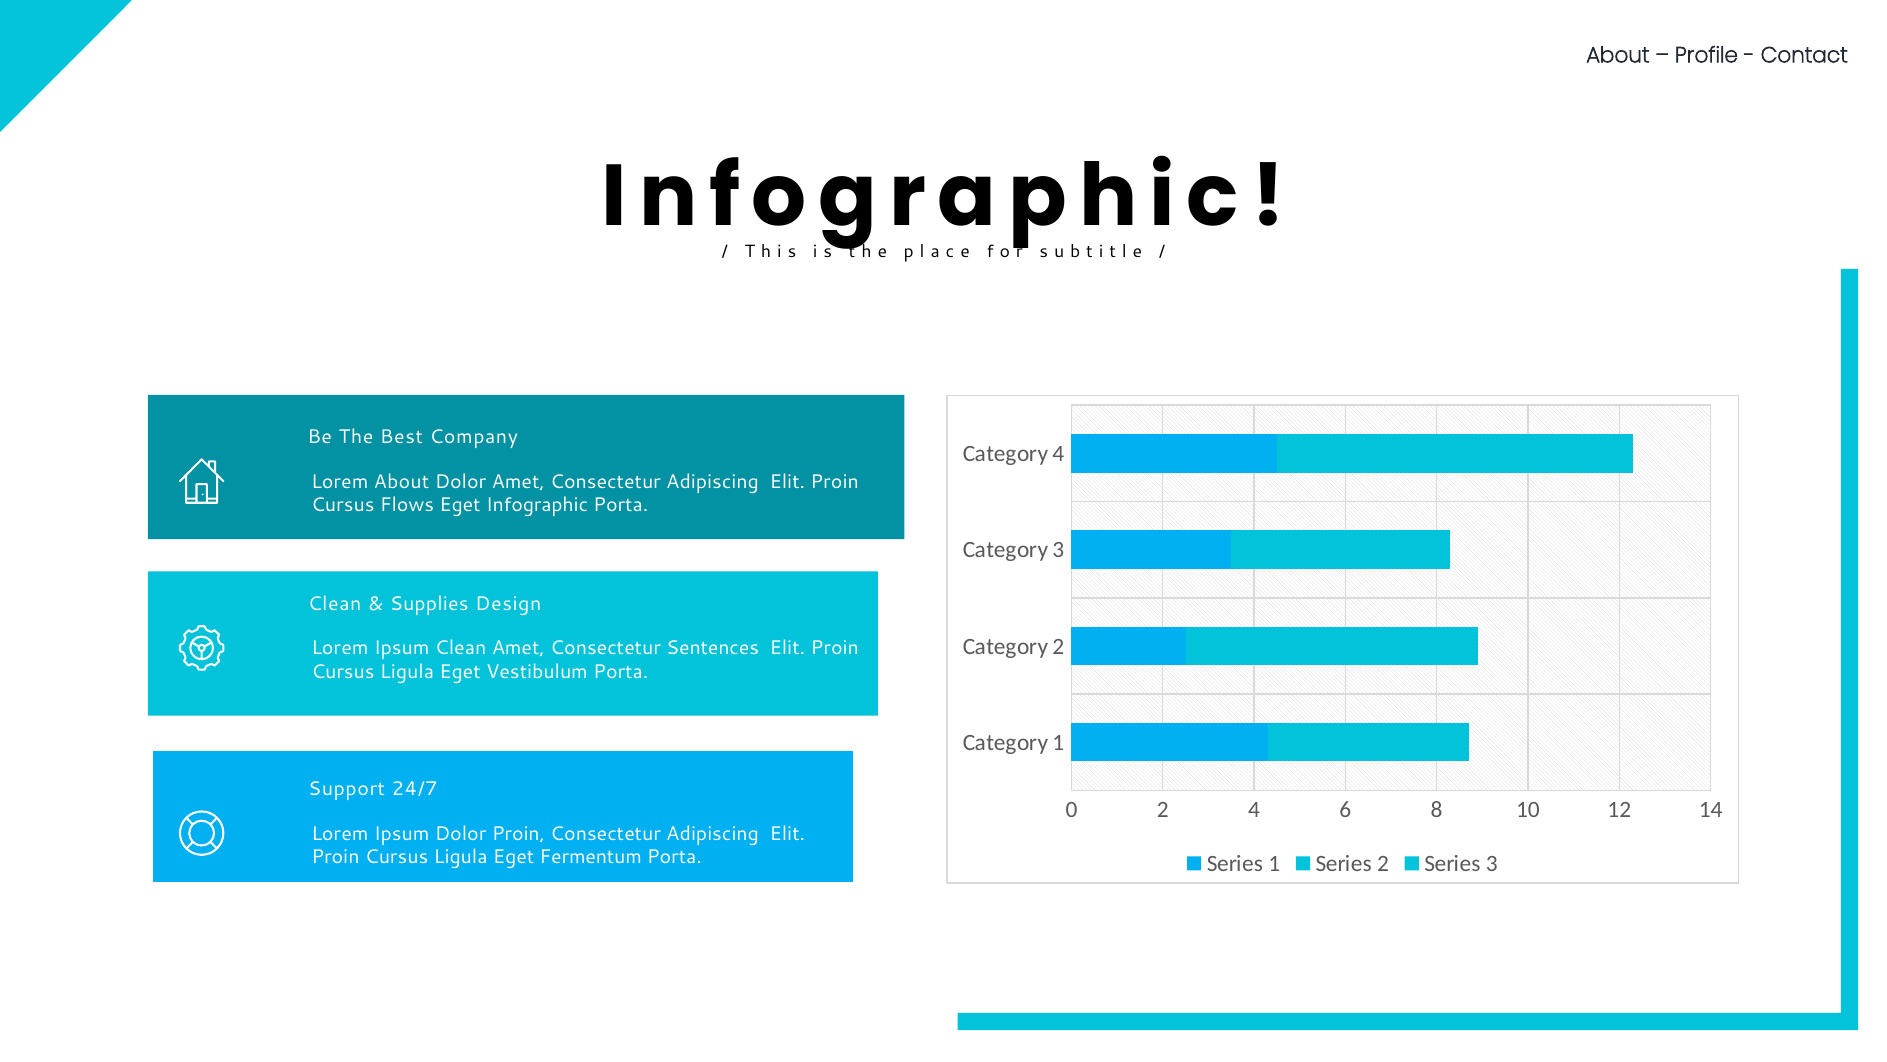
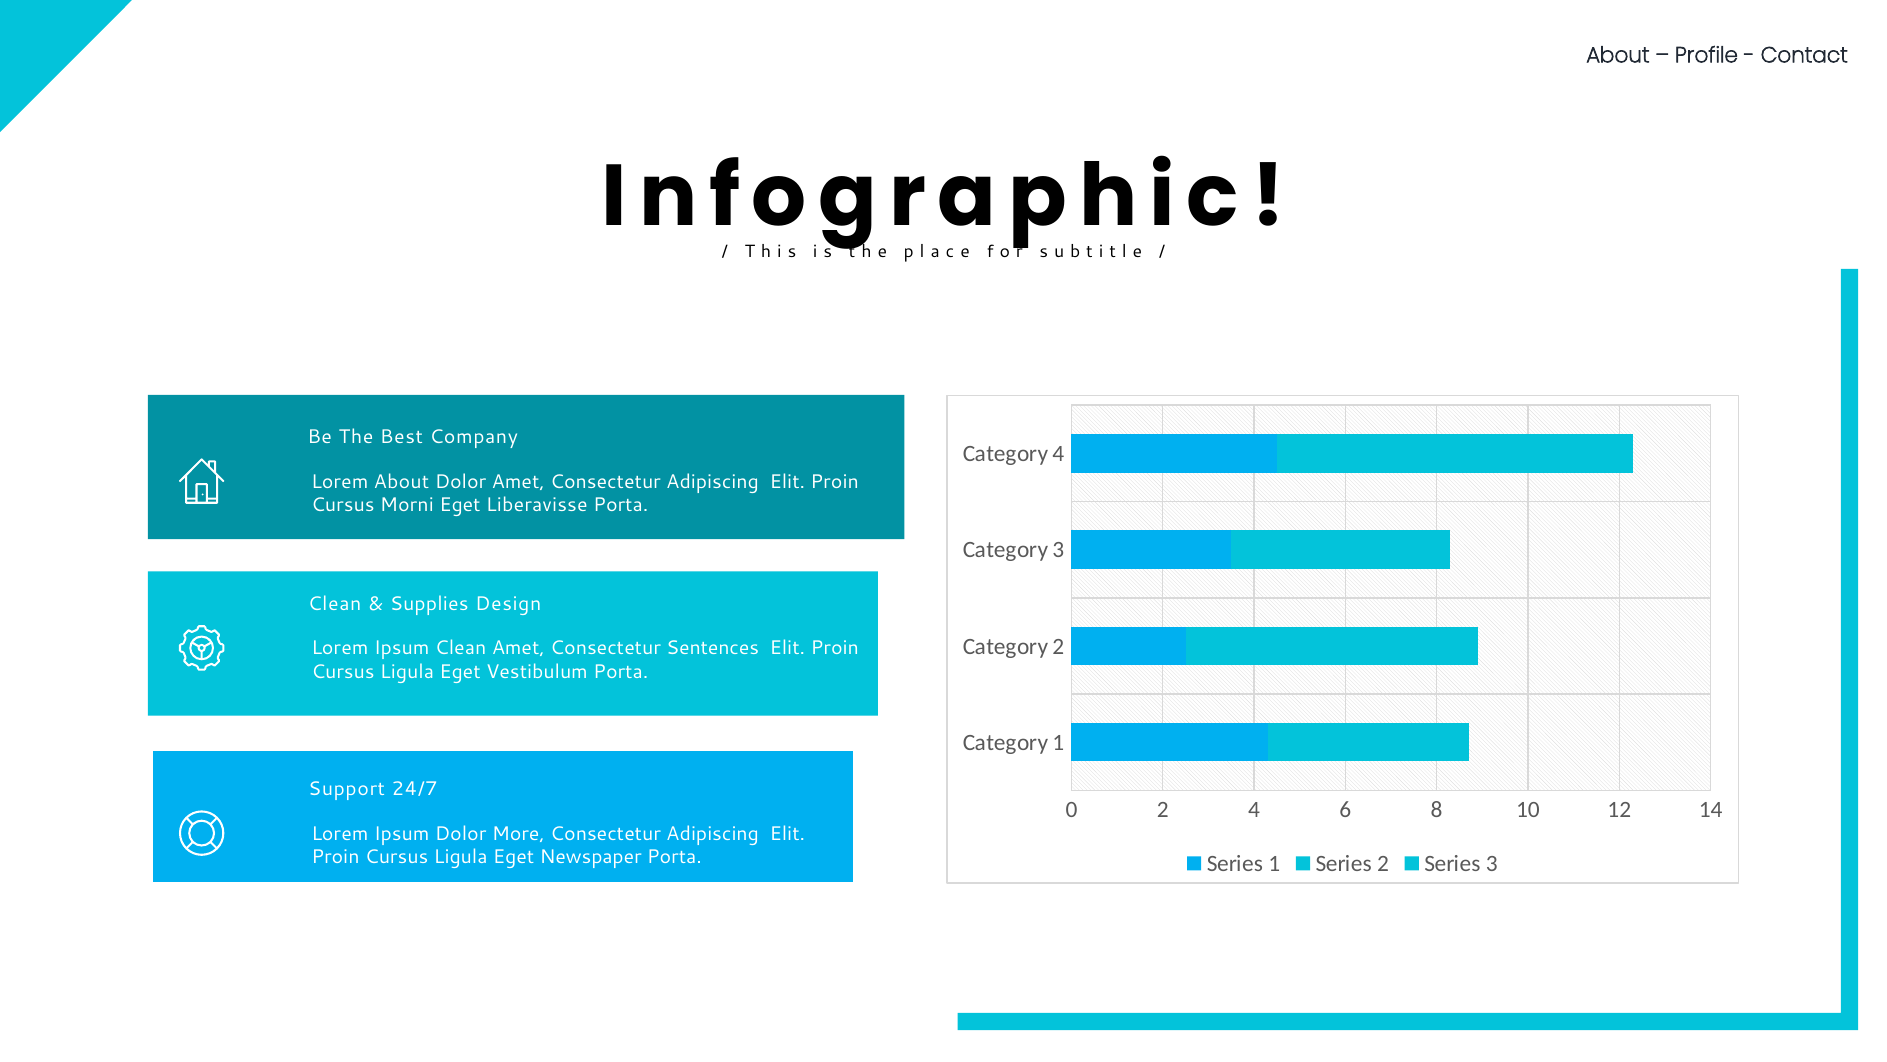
Flows: Flows -> Morni (407, 505)
Eget Infographic: Infographic -> Liberavisse (537, 505)
Dolor Proin: Proin -> More (518, 833)
Fermentum: Fermentum -> Newspaper (591, 857)
